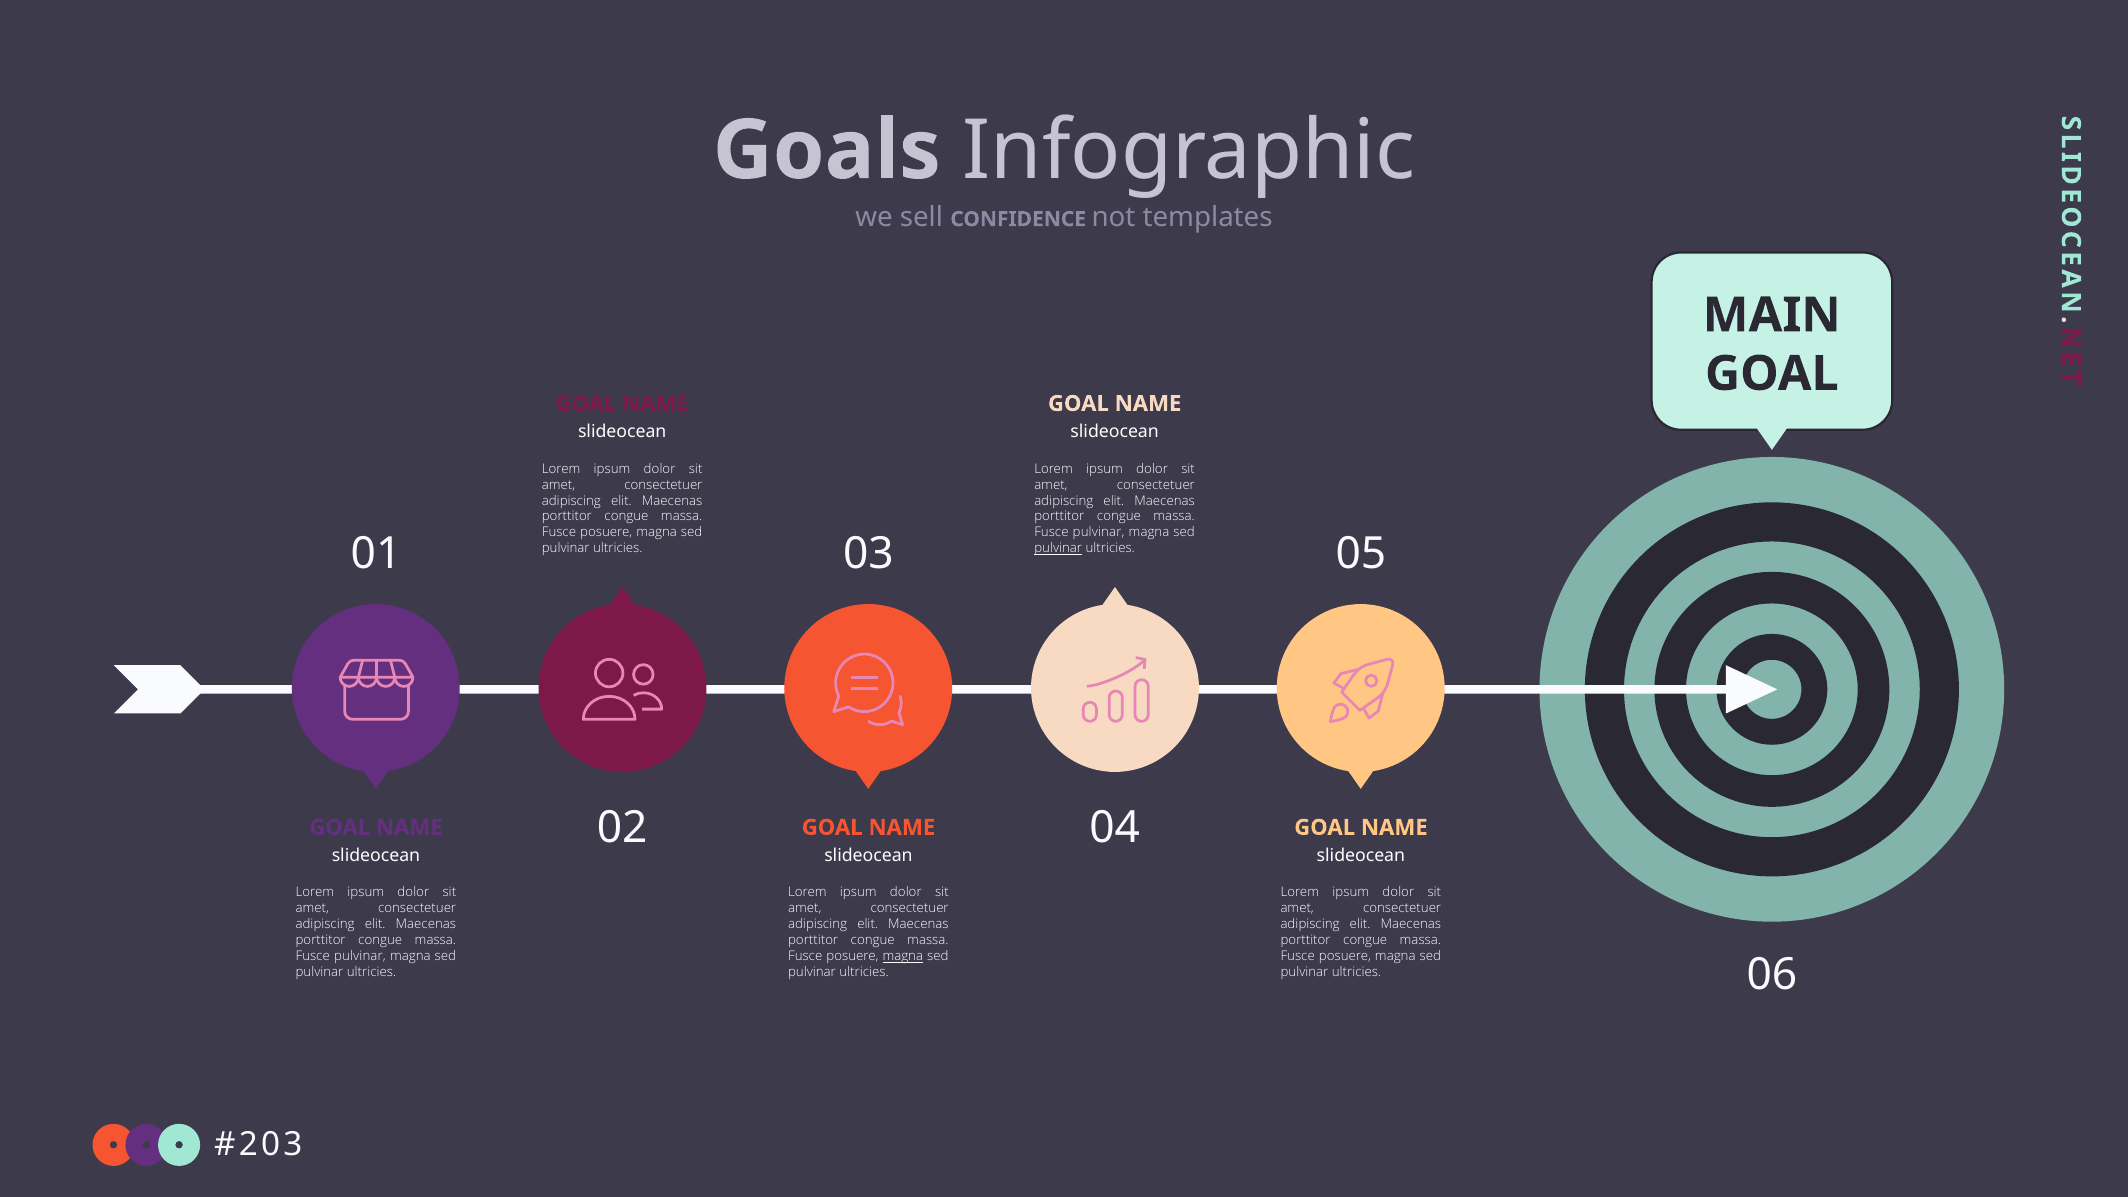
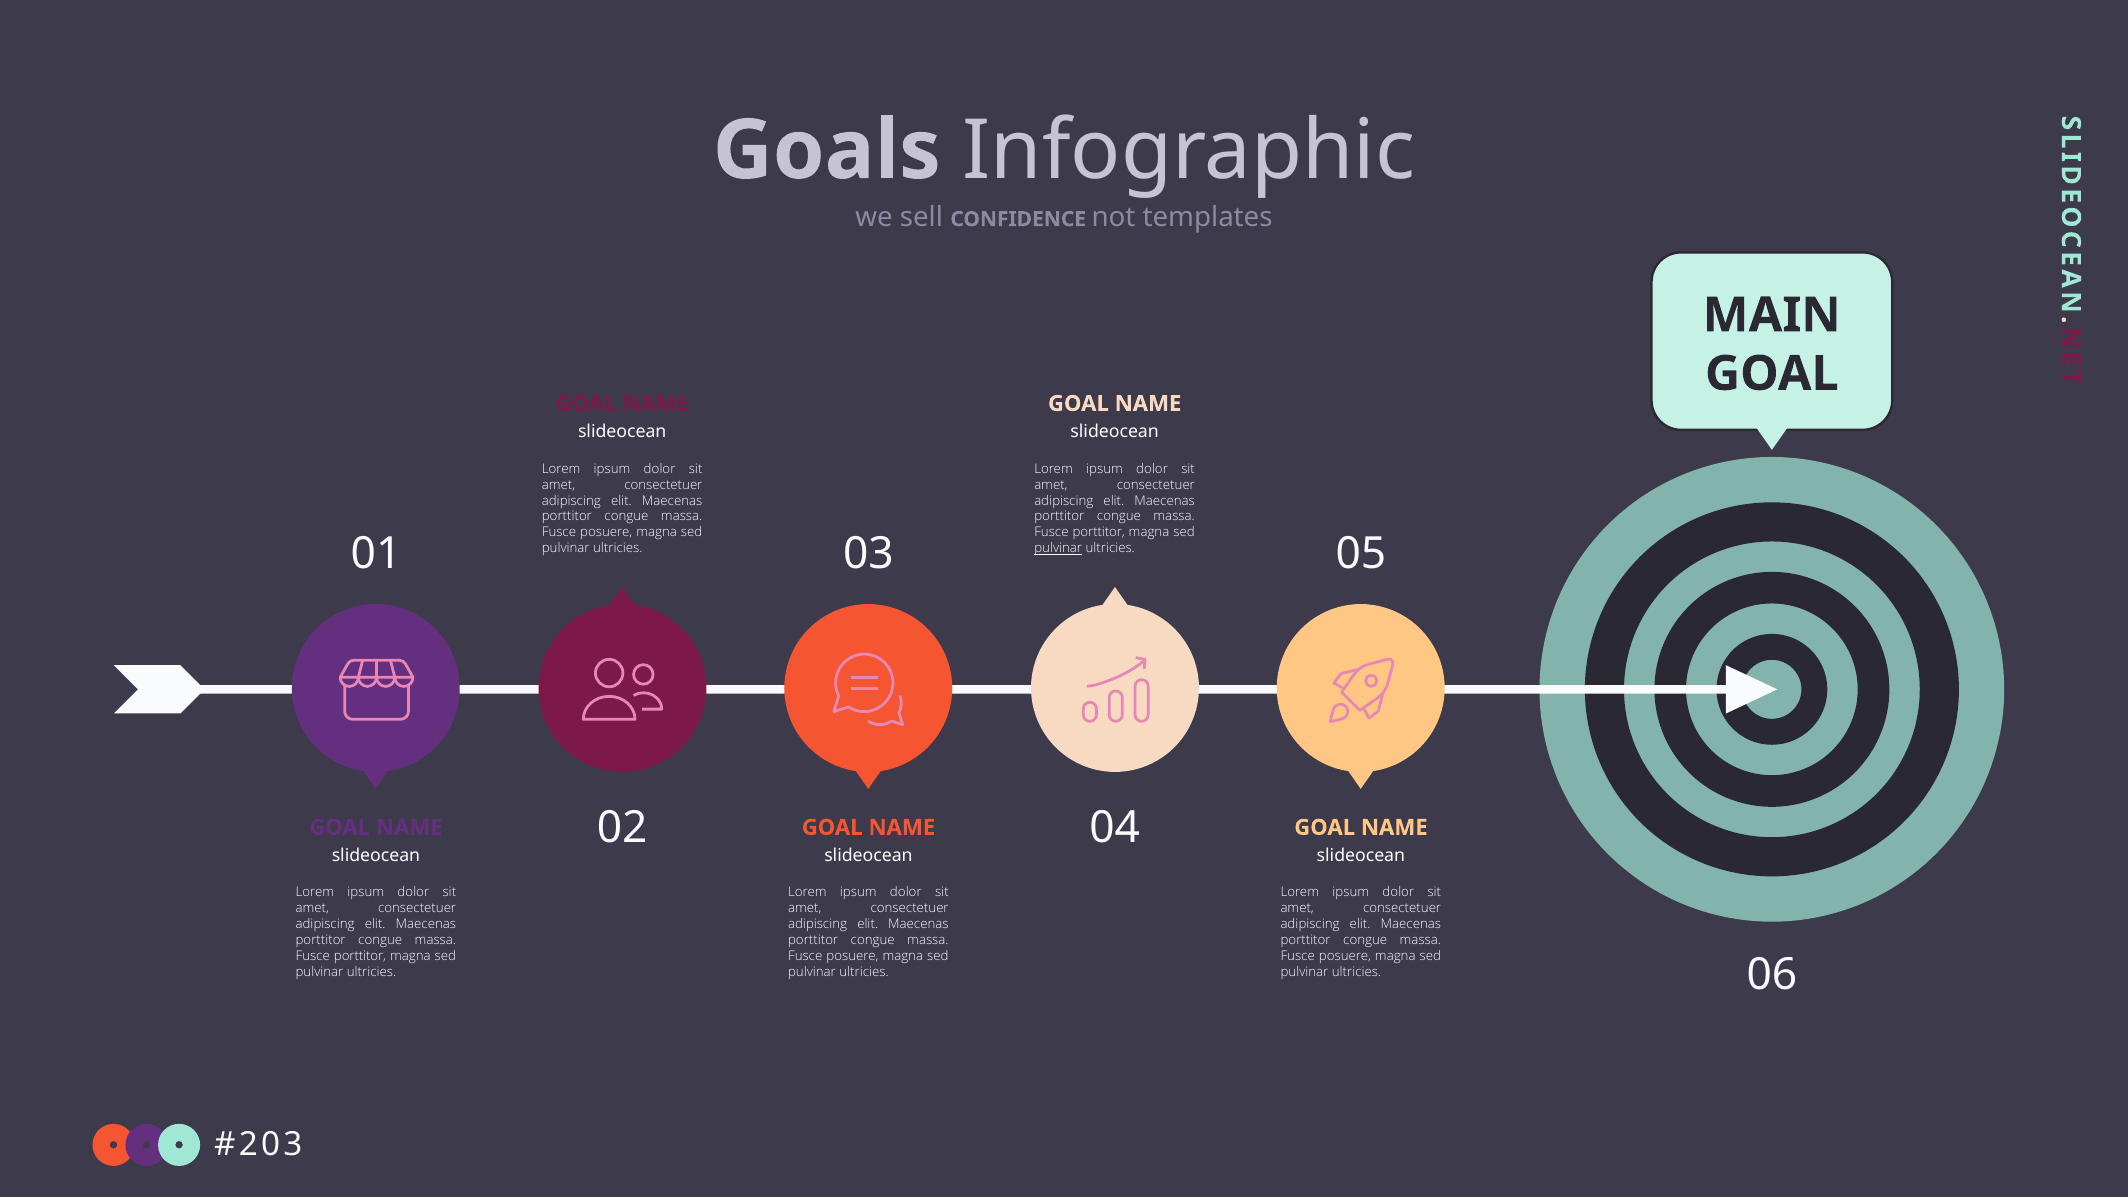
pulvinar: pulvinar -> porttitor (1099, 533)
pulvinar: pulvinar -> porttitor (360, 956)
magna underline: present -> none (903, 956)
